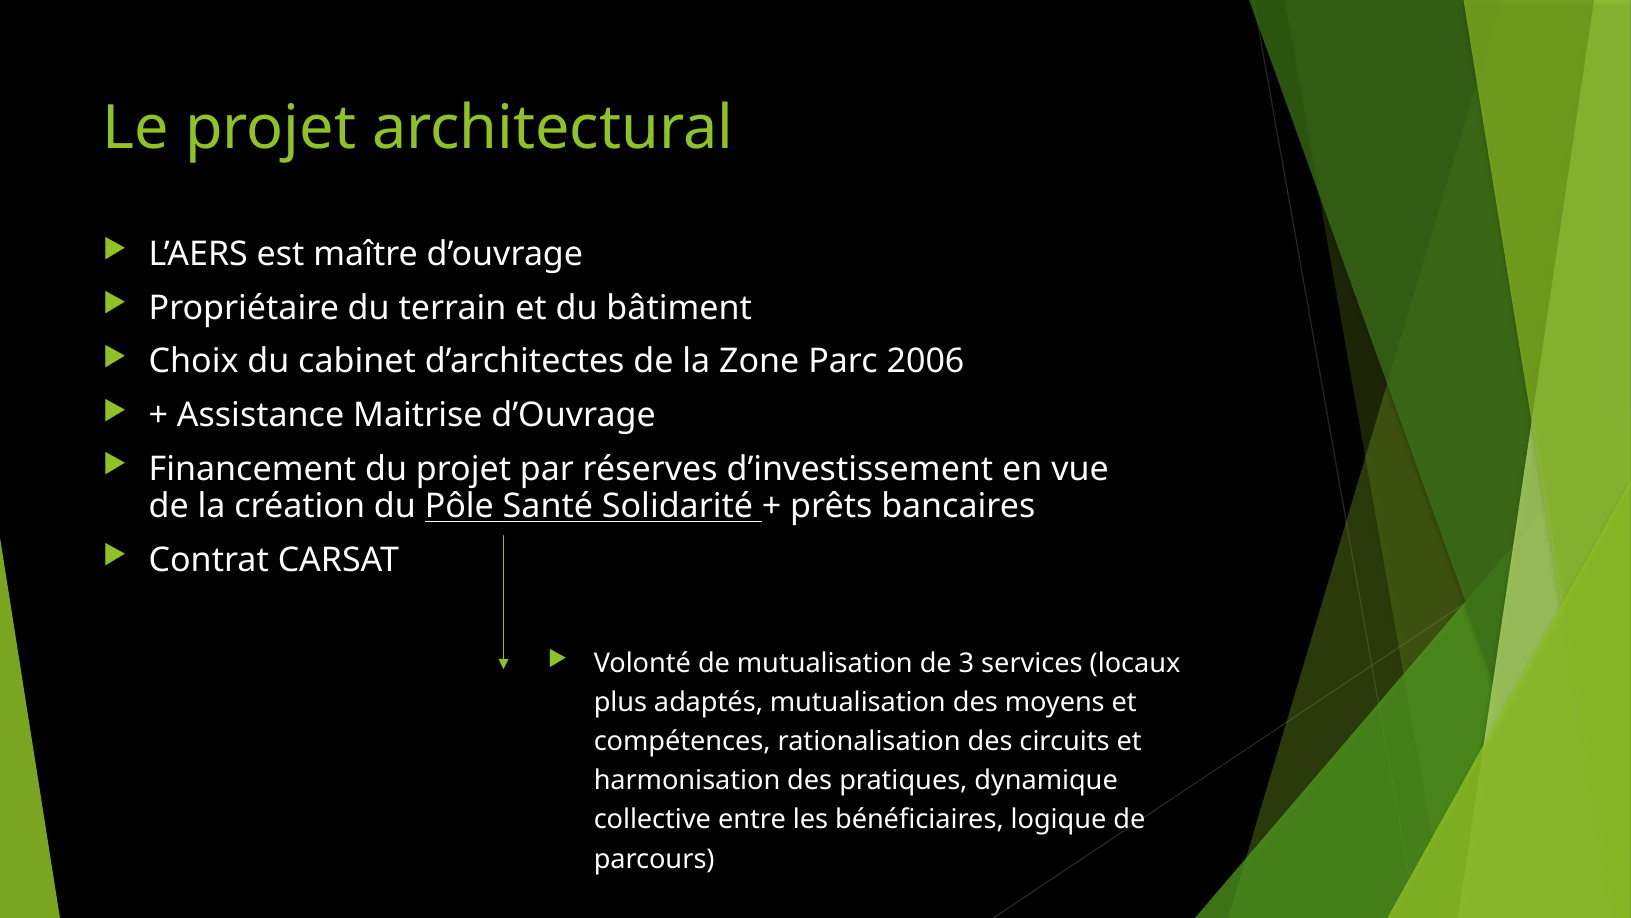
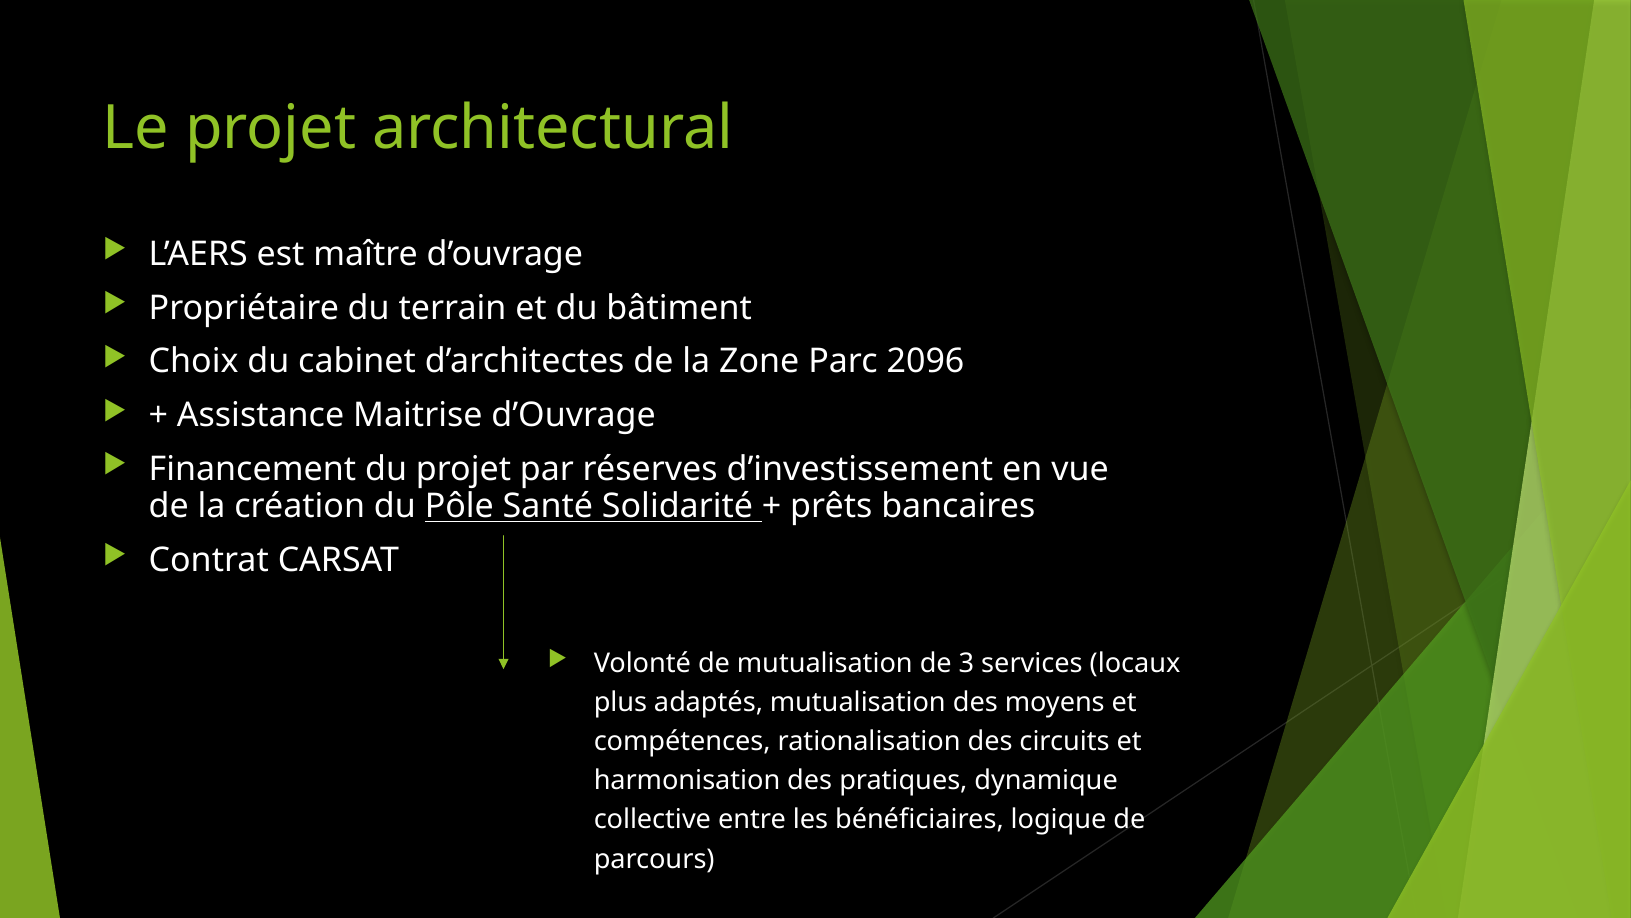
2006: 2006 -> 2096 (926, 361)
